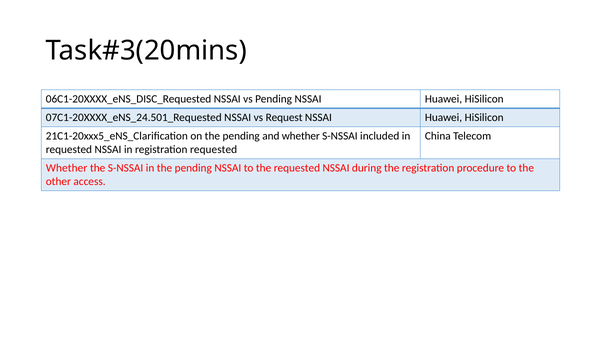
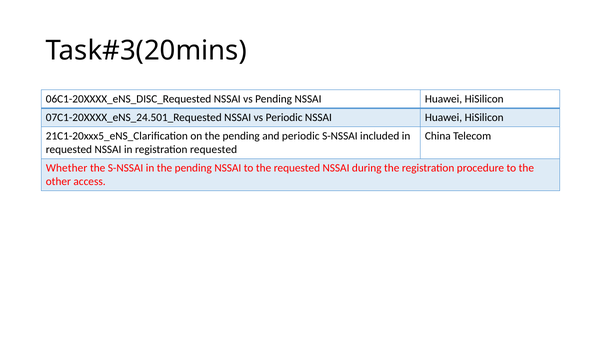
vs Request: Request -> Periodic (284, 118)
and whether: whether -> periodic (301, 136)
